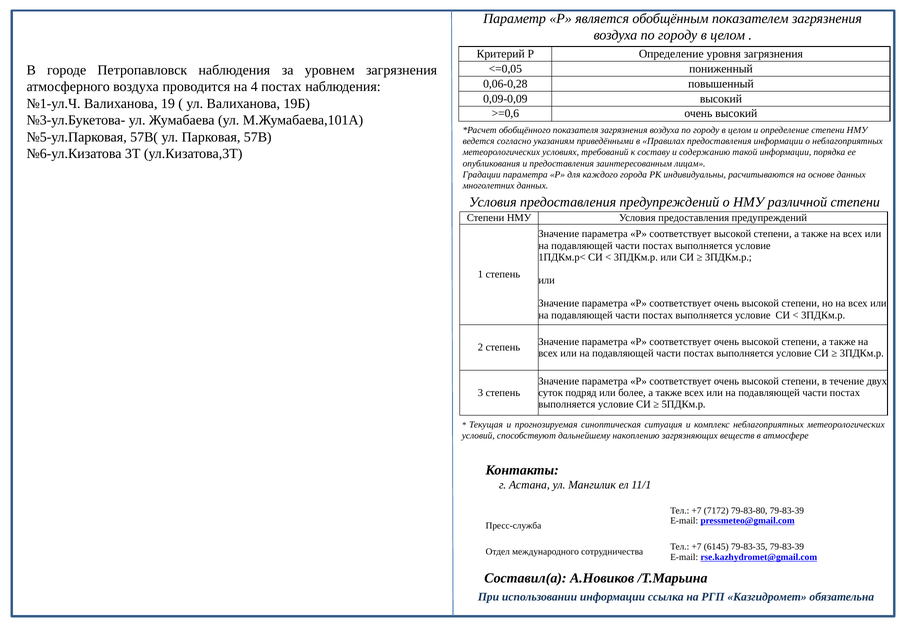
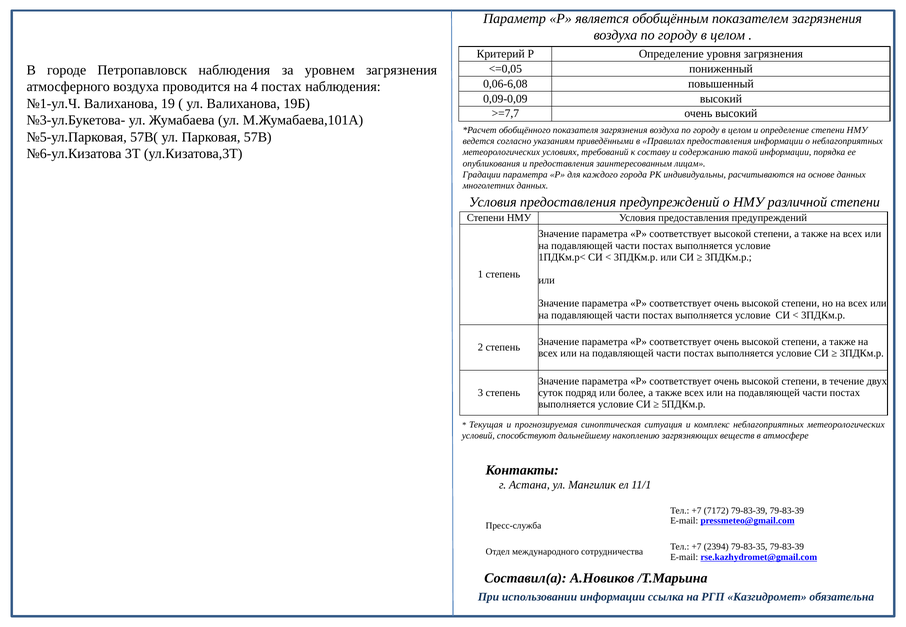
0,06-0,28: 0,06-0,28 -> 0,06-6,08 (505, 84)
>=0,6: >=0,6 -> >=7,7 (505, 114)
7172 79-83-80: 79-83-80 -> 79-83-39 (749, 511)
6145: 6145 -> 2394 (716, 547)
